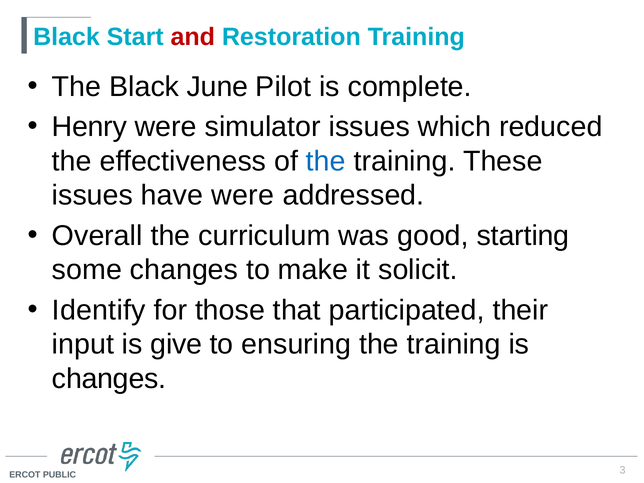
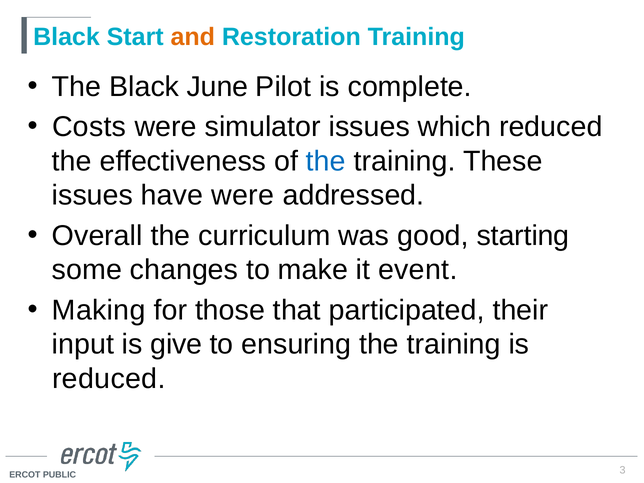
and colour: red -> orange (193, 37)
Henry: Henry -> Costs (89, 127)
solicit: solicit -> event (418, 270)
Identify: Identify -> Making (99, 310)
changes: changes -> reduced (109, 379)
